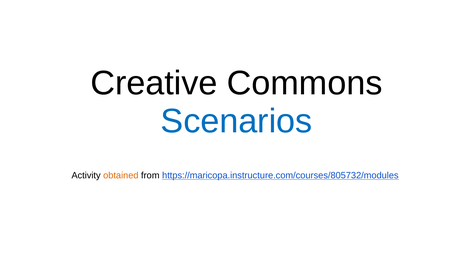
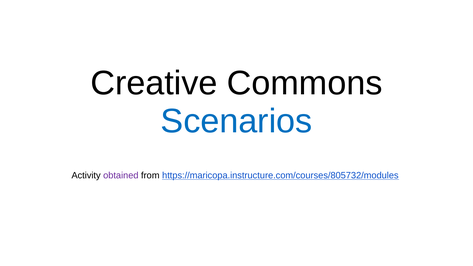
obtained colour: orange -> purple (121, 175)
